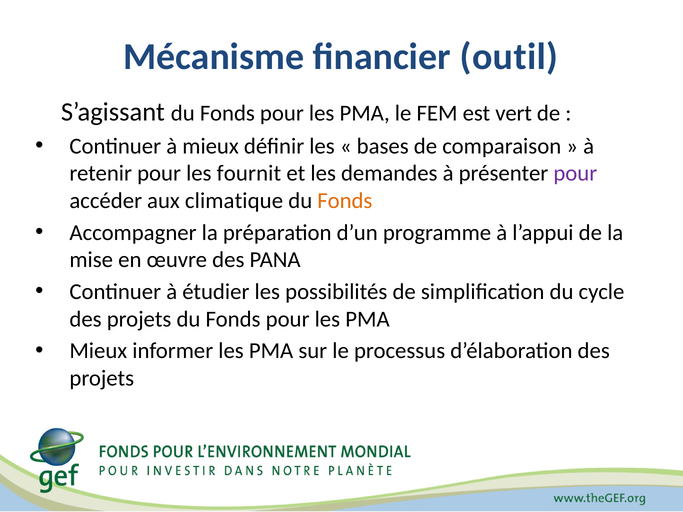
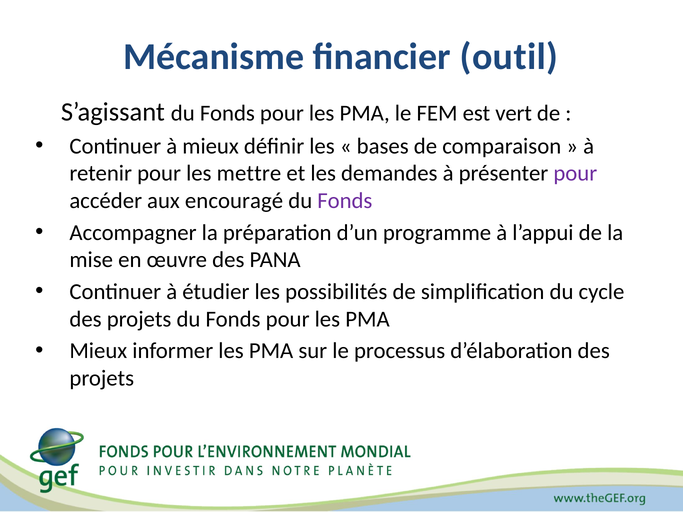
fournit: fournit -> mettre (249, 174)
climatique: climatique -> encouragé (234, 201)
Fonds colour: orange -> purple (345, 201)
